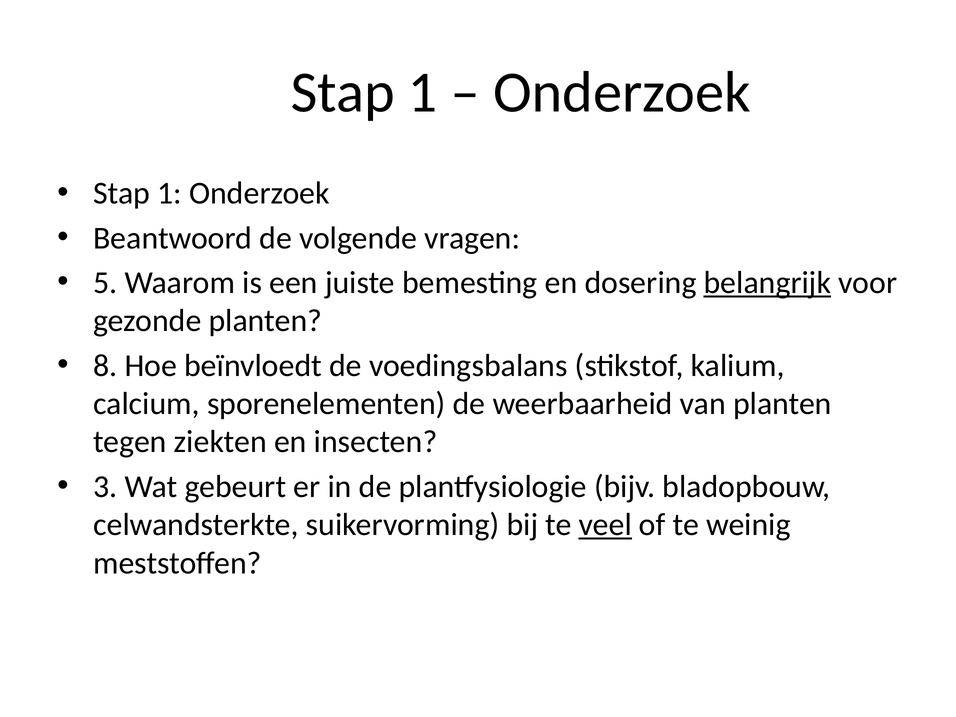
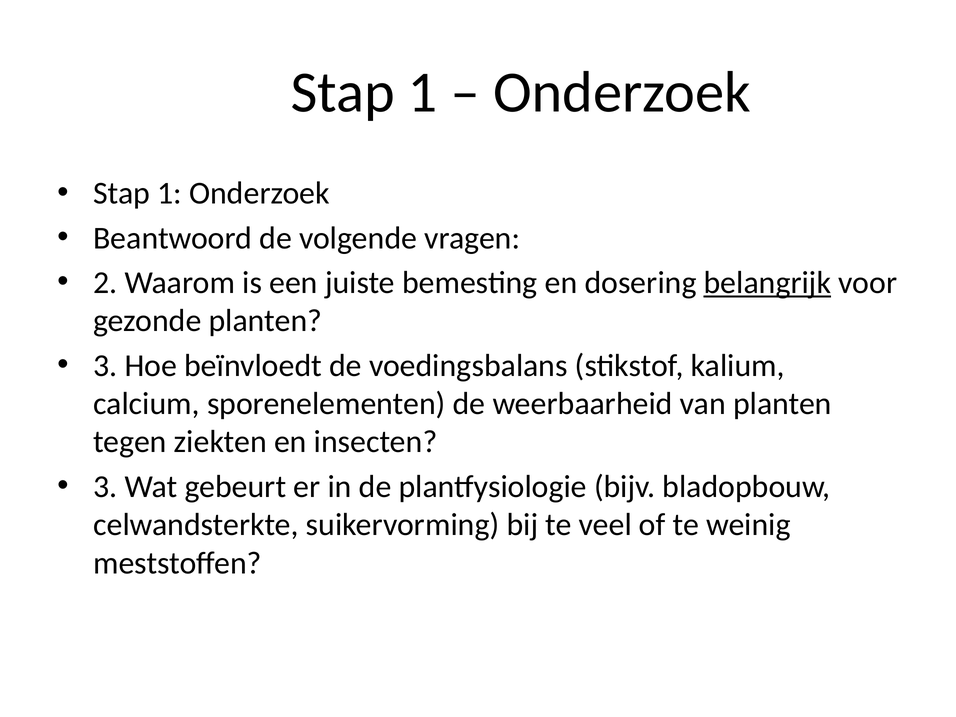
5: 5 -> 2 (105, 283)
8: 8 -> 3 (105, 365)
veel underline: present -> none (605, 525)
